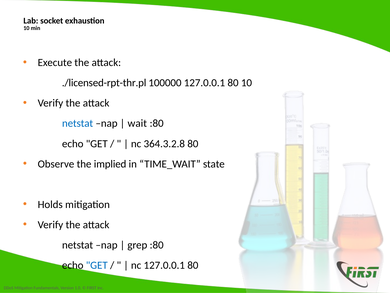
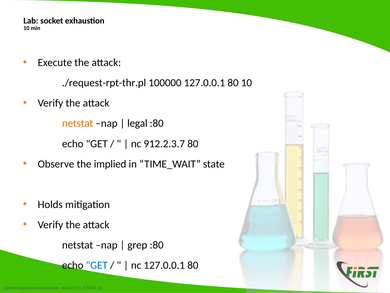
./licensed-rpt-thr.pl: ./licensed-rpt-thr.pl -> ./request-rpt-thr.pl (104, 83)
netstat colour: blue -> orange (78, 123)
wait: wait -> legal (137, 123)
364.3.2.8: 364.3.2.8 -> 912.2.3.7 (164, 143)
